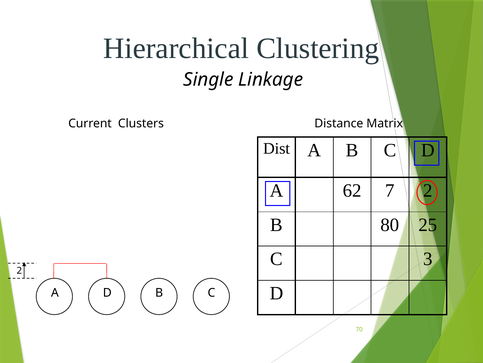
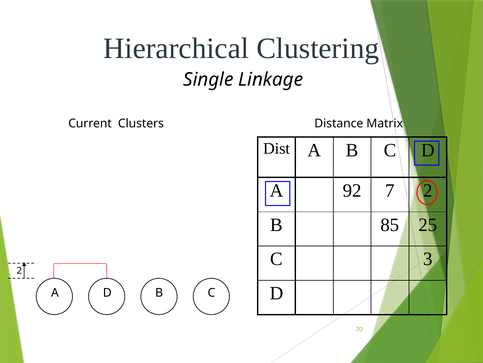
62: 62 -> 92 (352, 190)
80: 80 -> 85 (390, 224)
